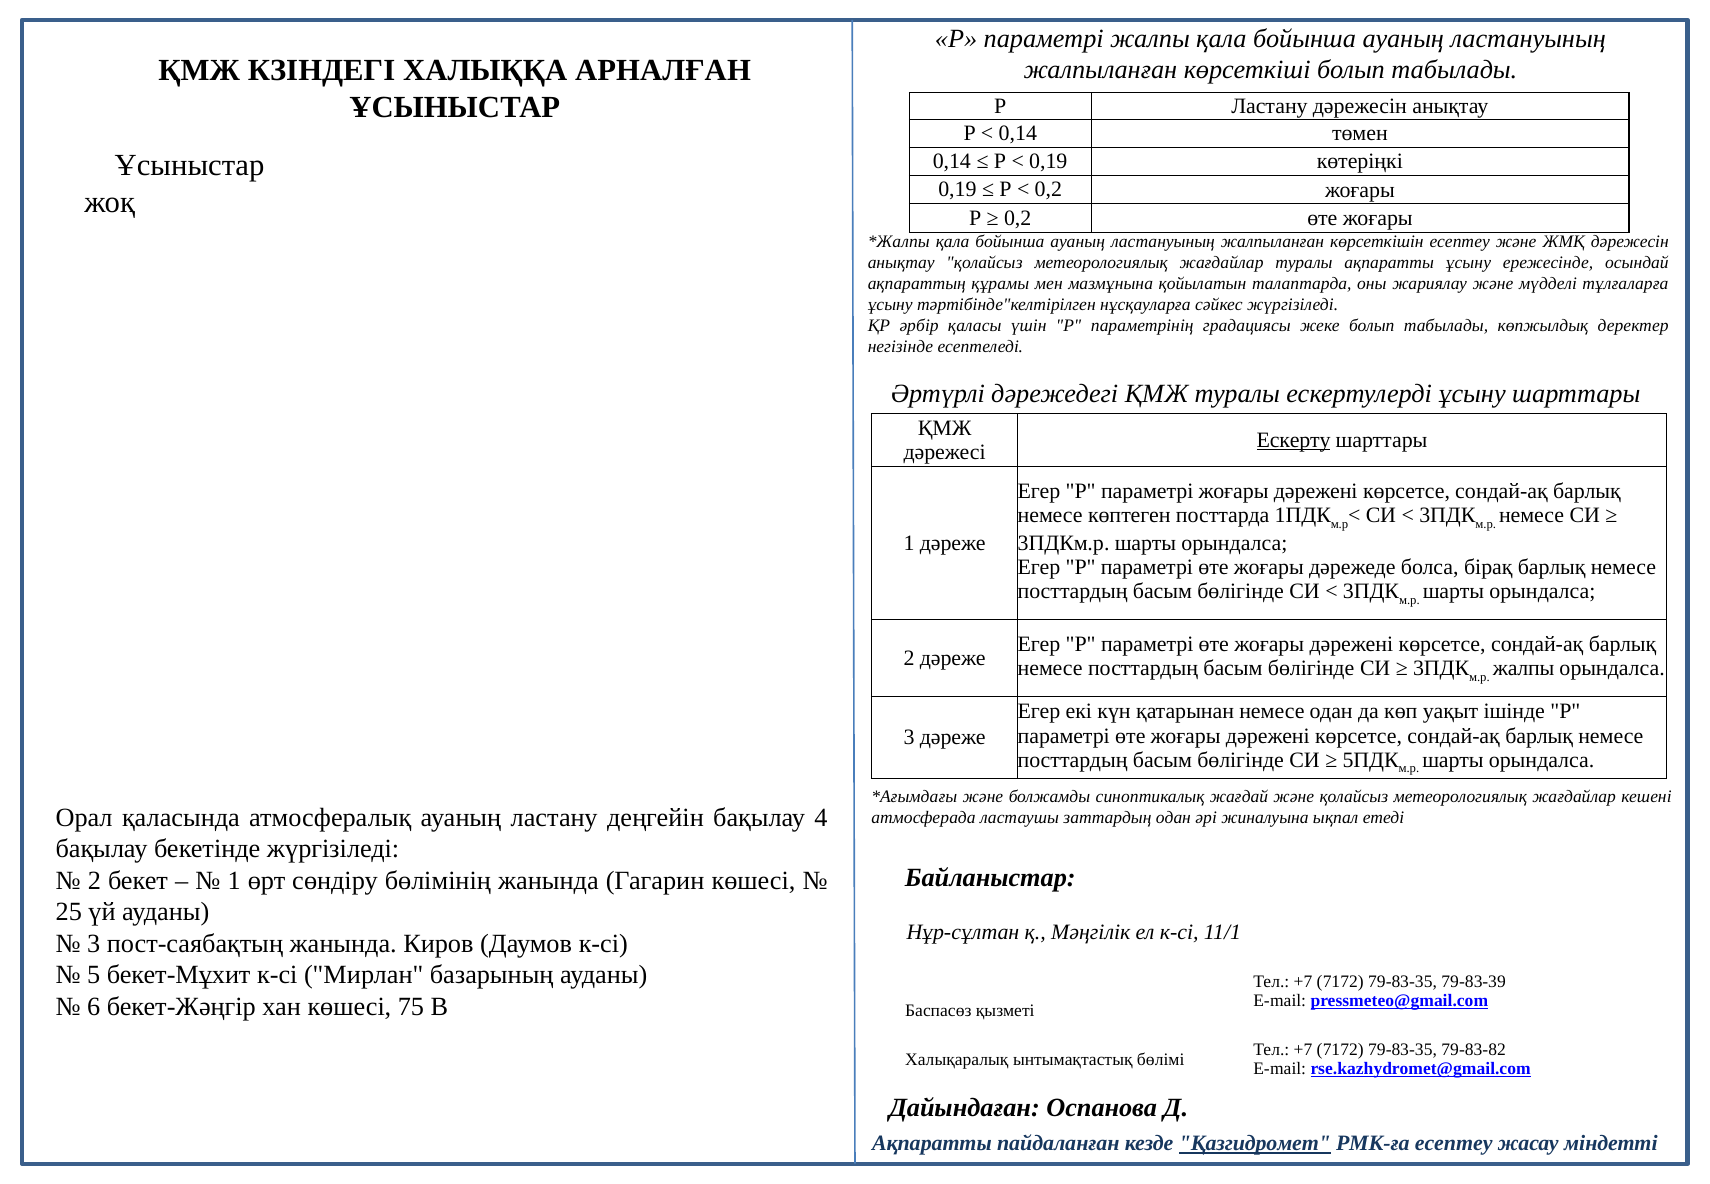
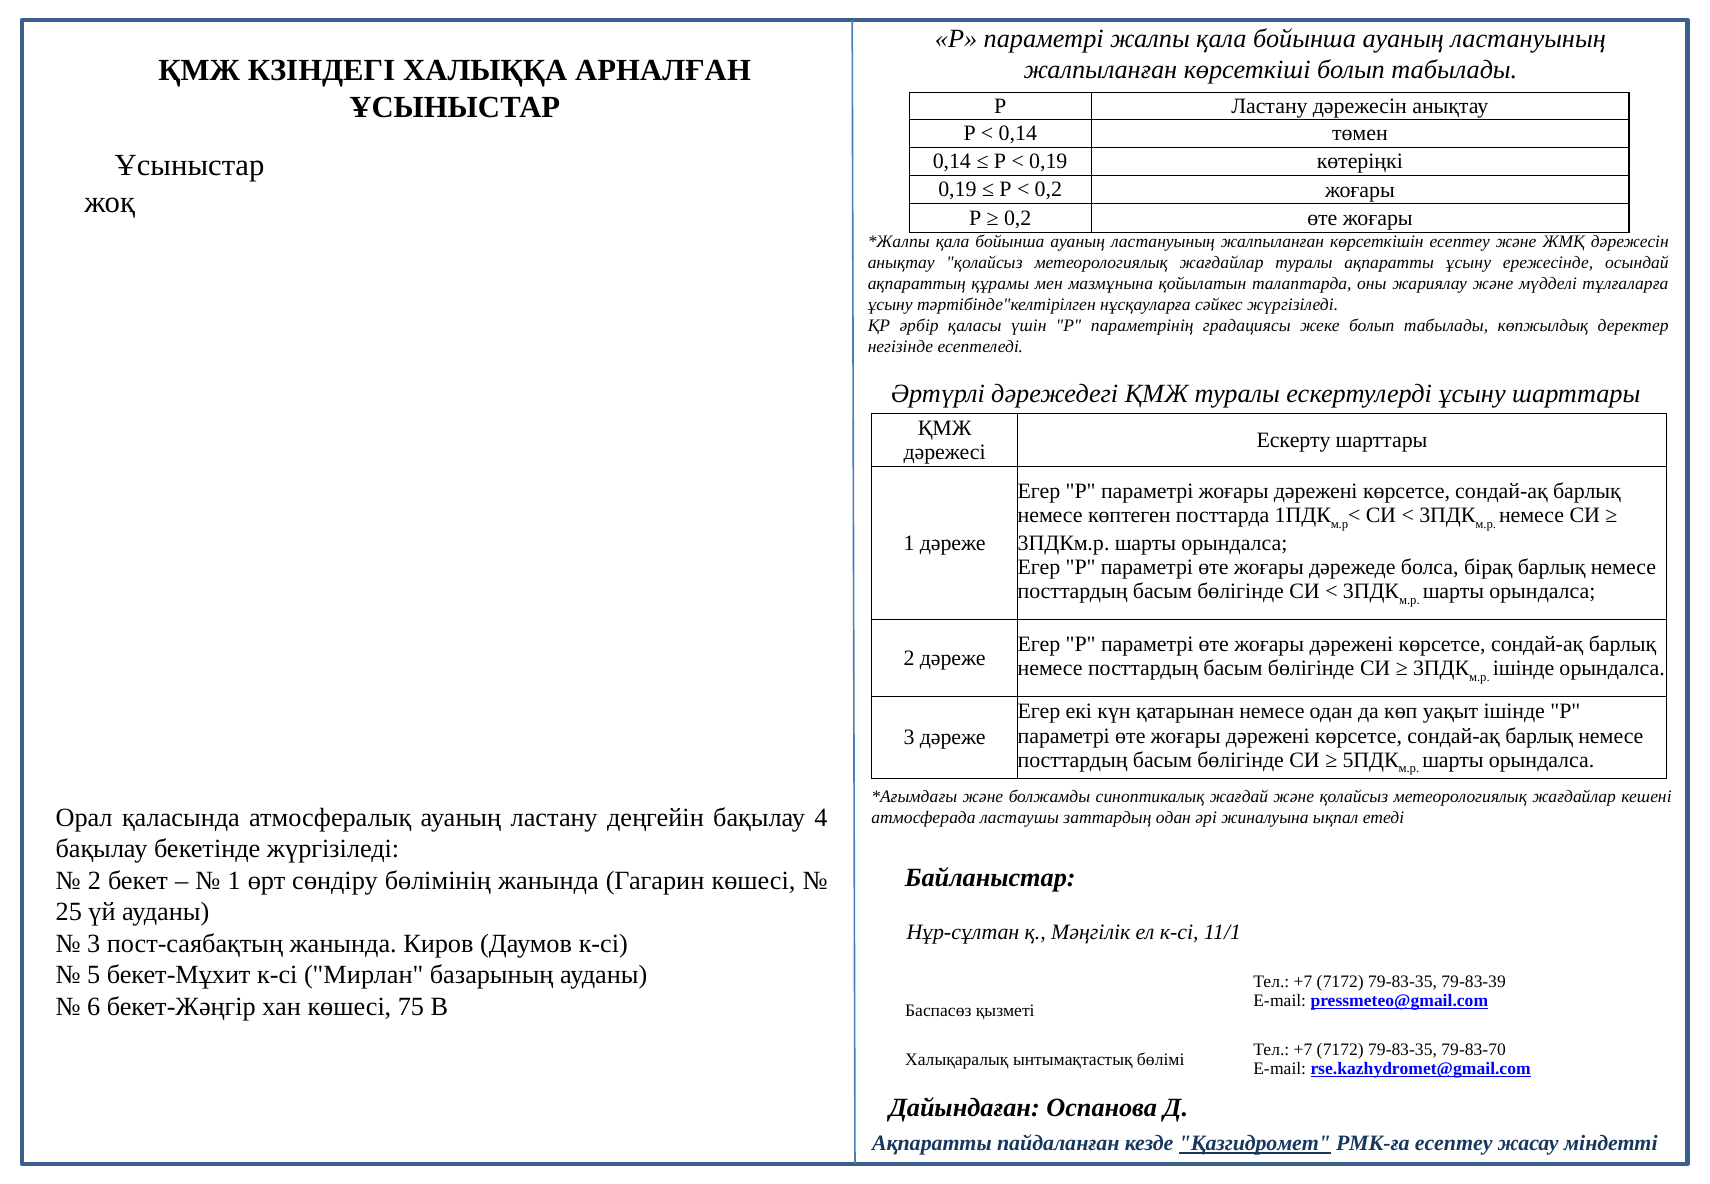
Ескерту underline: present -> none (1294, 440)
жалпы: жалпы -> ішінде (1524, 668)
79-83-82: 79-83-82 -> 79-83-70 (1474, 1049)
